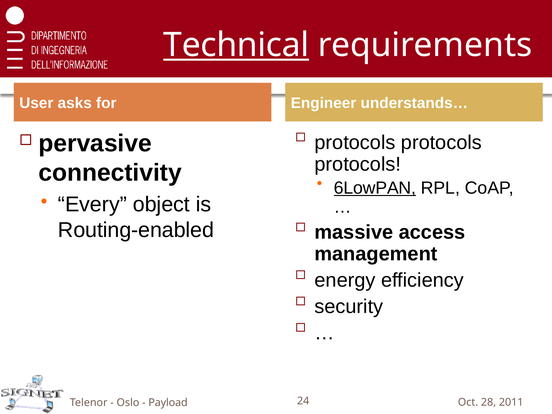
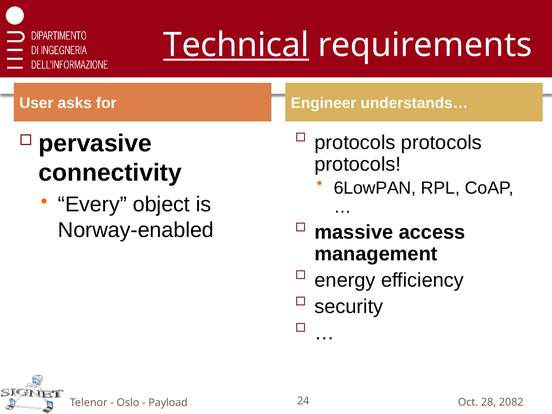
6LowPAN underline: present -> none (375, 188)
Routing-enabled: Routing-enabled -> Norway-enabled (136, 230)
2011: 2011 -> 2082 (511, 402)
